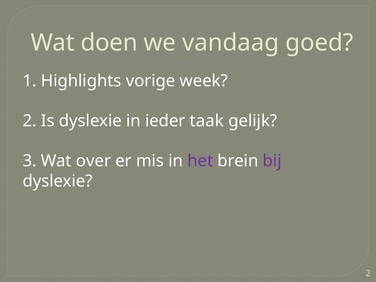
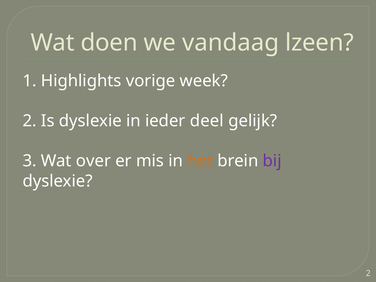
goed: goed -> lzeen (319, 43)
taak: taak -> deel (207, 121)
het colour: purple -> orange (200, 161)
